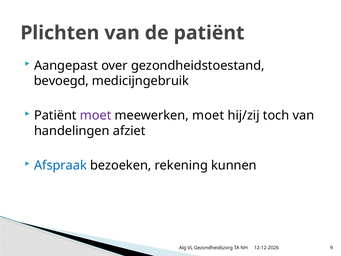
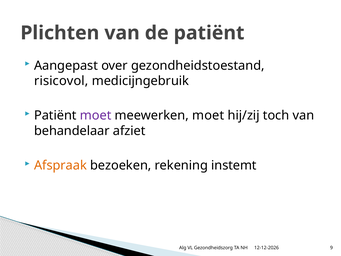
bevoegd: bevoegd -> risicovol (61, 81)
handelingen: handelingen -> behandelaar (72, 131)
Afspraak colour: blue -> orange (60, 165)
kunnen: kunnen -> instemt (234, 165)
